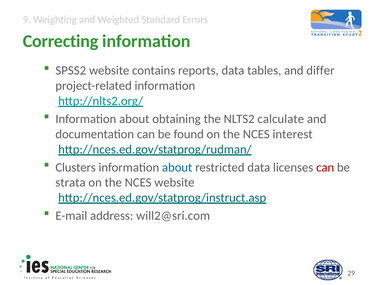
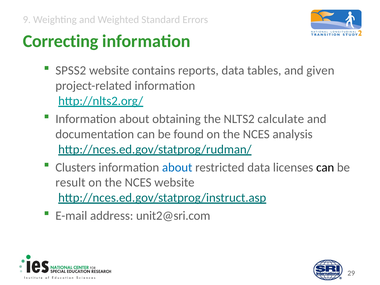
differ: differ -> given (320, 71)
interest: interest -> analysis (293, 134)
can colour: red -> black (325, 167)
strata: strata -> result (70, 183)
will2@sri.com: will2@sri.com -> unit2@sri.com (173, 216)
